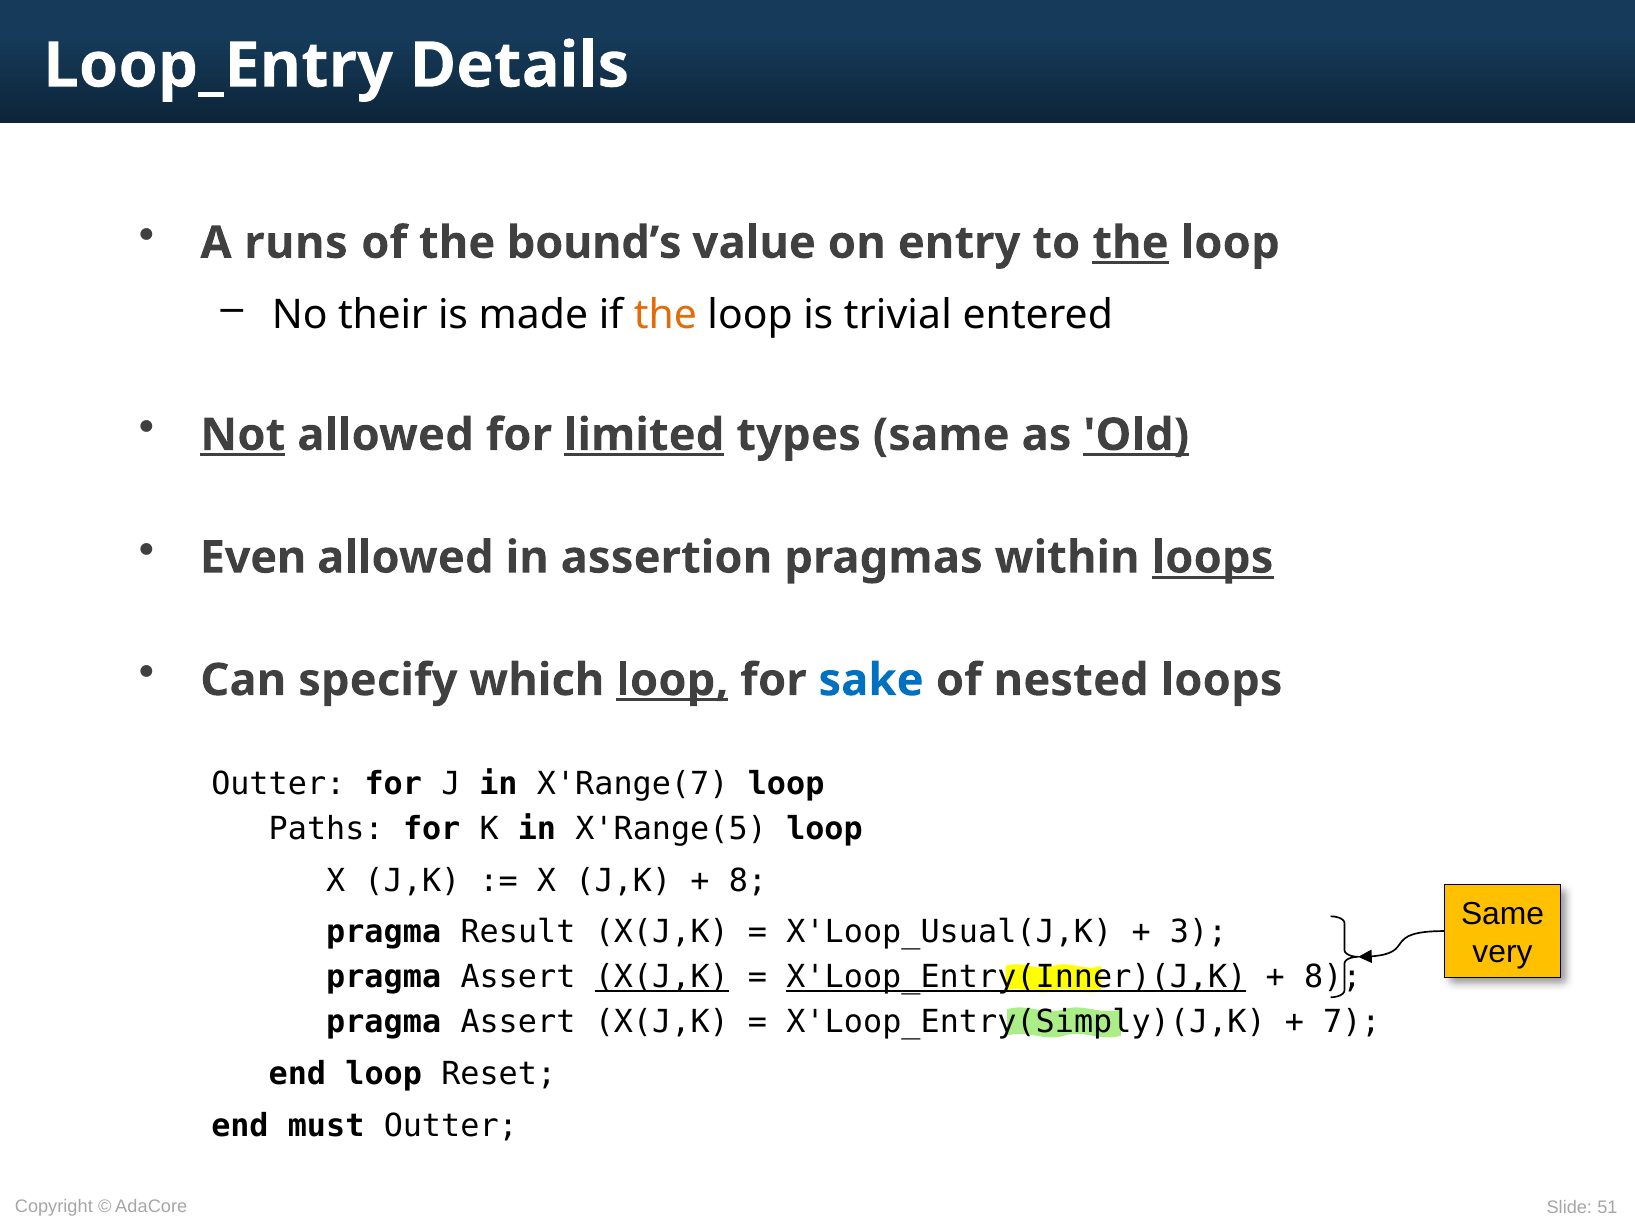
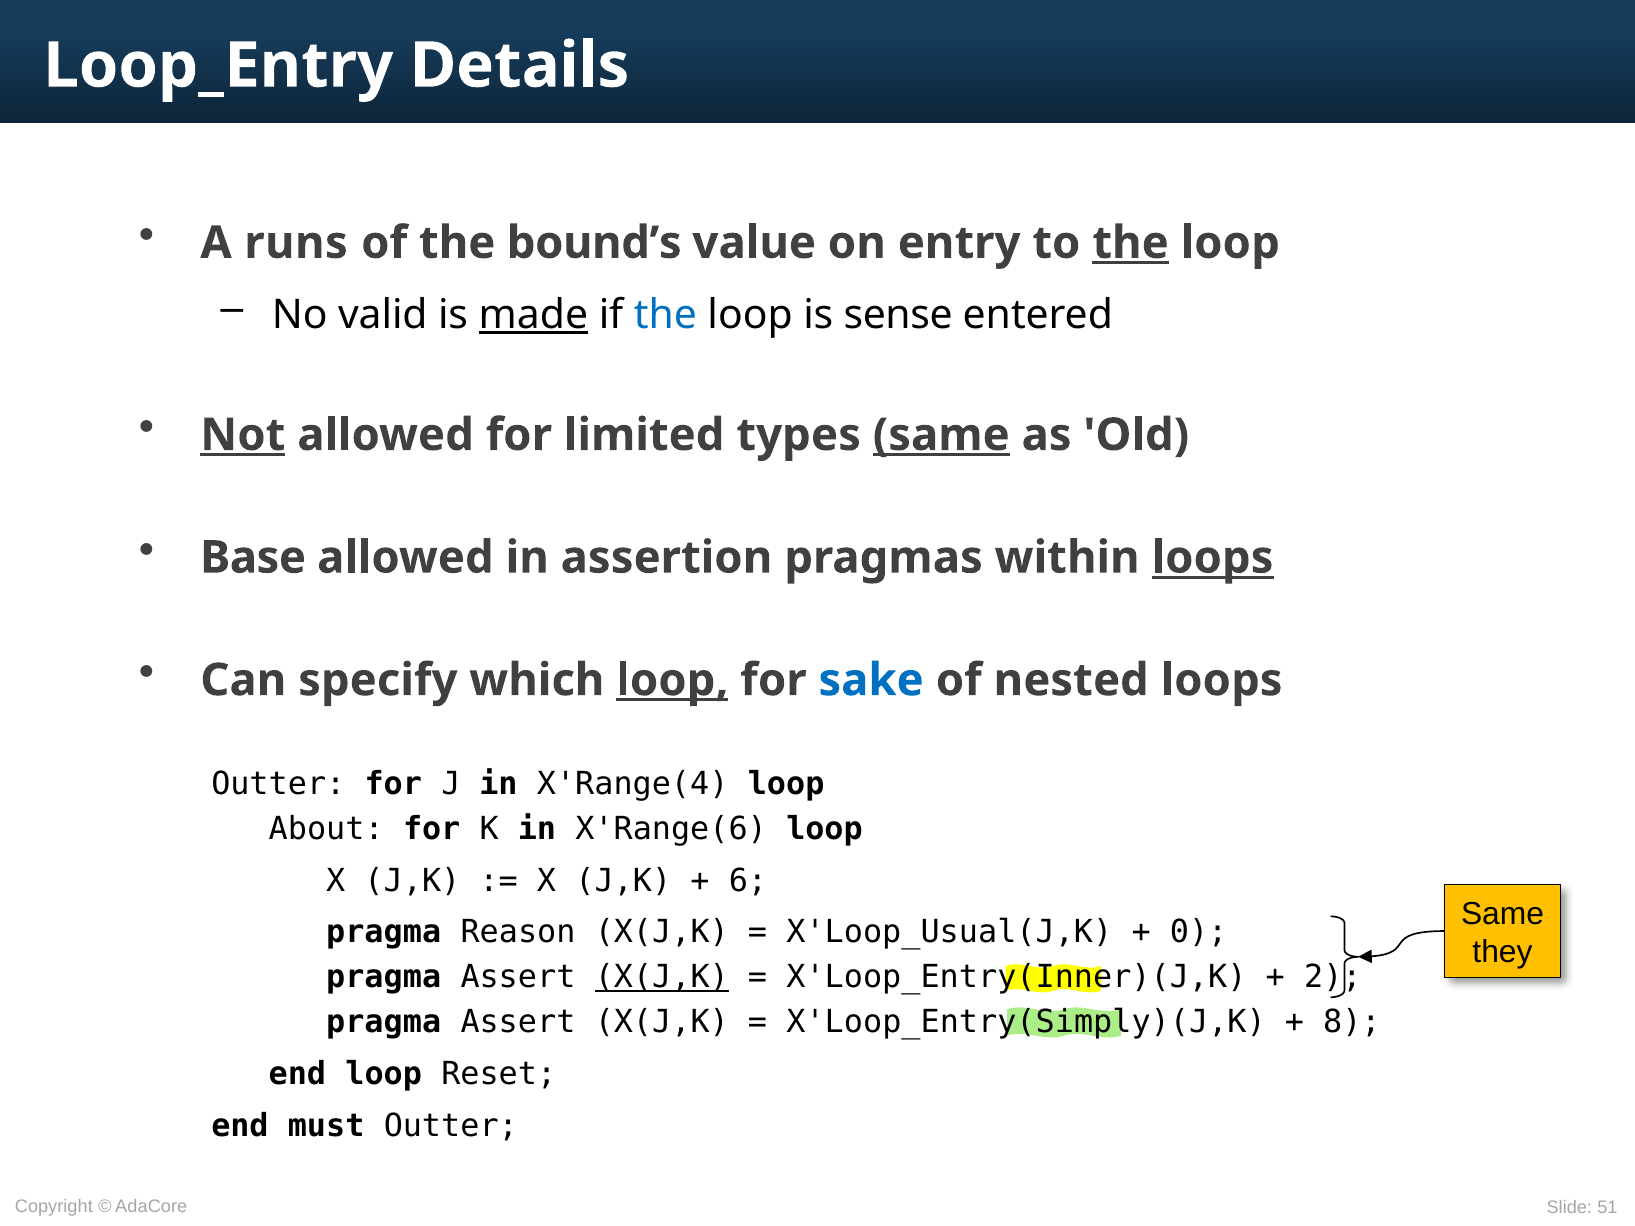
their: their -> valid (383, 315)
made underline: none -> present (533, 315)
the colour: orange -> blue (665, 315)
trivial: trivial -> sense (898, 315)
limited underline: present -> none (644, 435)
same underline: none -> present (941, 435)
Old underline: present -> none (1136, 435)
Even: Even -> Base (253, 558)
X'Range(7: X'Range(7 -> X'Range(4 (633, 784)
Paths: Paths -> About (326, 829)
X'Range(5: X'Range(5 -> X'Range(6 (671, 829)
8: 8 -> 6 (748, 881)
Result: Result -> Reason (518, 933)
3: 3 -> 0 (1199, 933)
very: very -> they (1503, 953)
X'Loop_Entry(Inner)(J,K underline: present -> none (1016, 978)
8: 8 -> 2 (1333, 978)
7: 7 -> 8 (1352, 1023)
